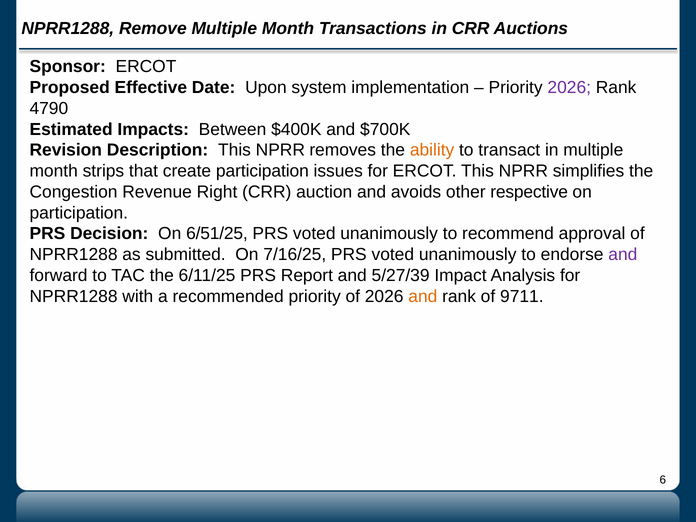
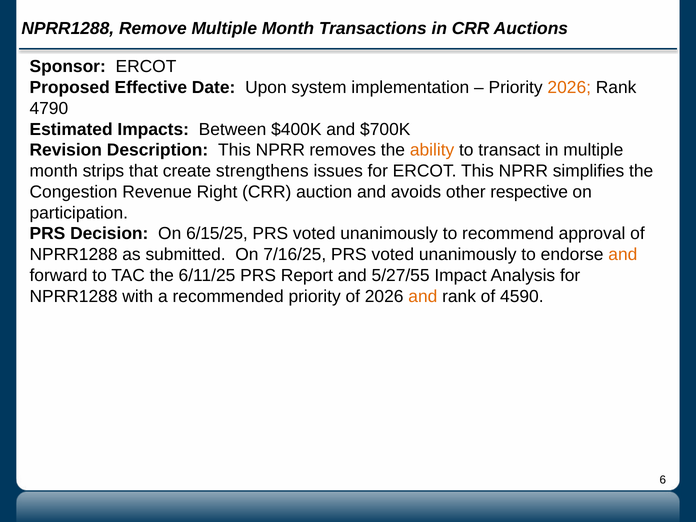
2026 colour: purple -> orange (569, 88)
create participation: participation -> strengthens (262, 171)
6/51/25: 6/51/25 -> 6/15/25 (217, 234)
and colour: purple -> orange (623, 255)
5/27/39: 5/27/39 -> 5/27/55 (401, 276)
9711: 9711 -> 4590 (522, 296)
